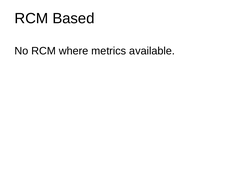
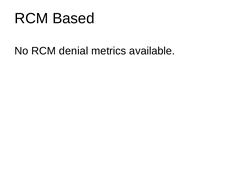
where: where -> denial (74, 51)
